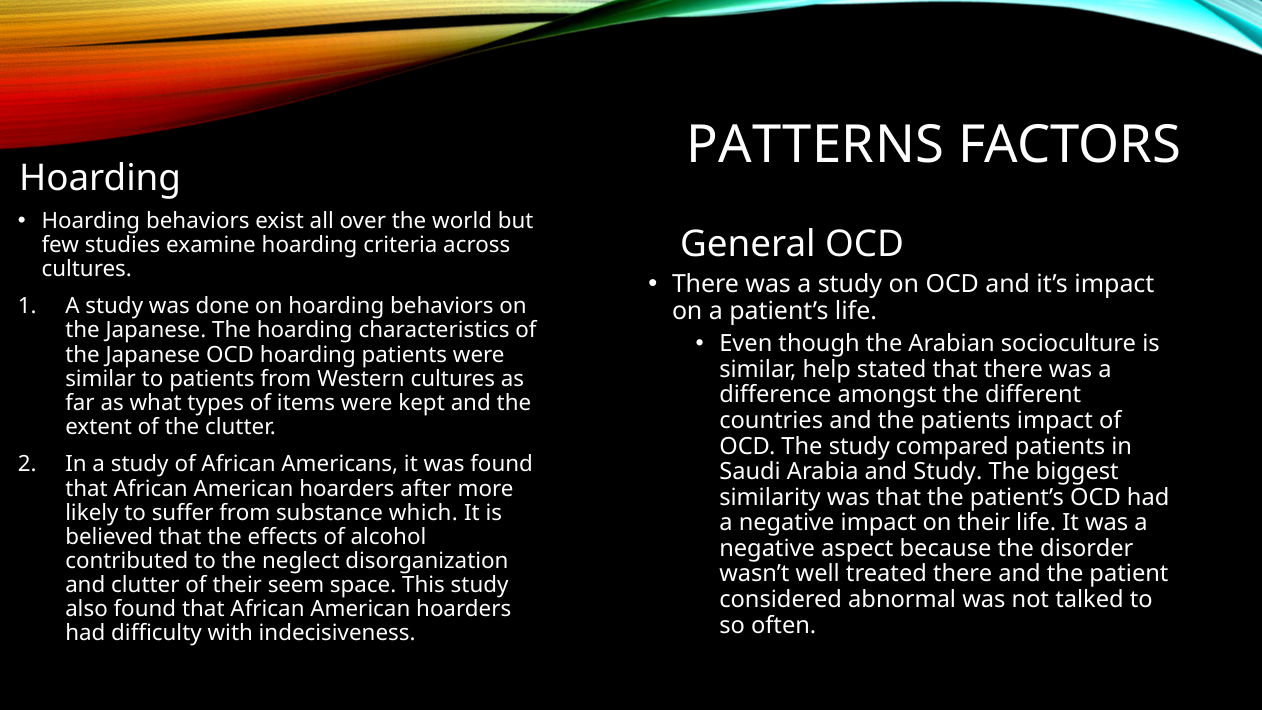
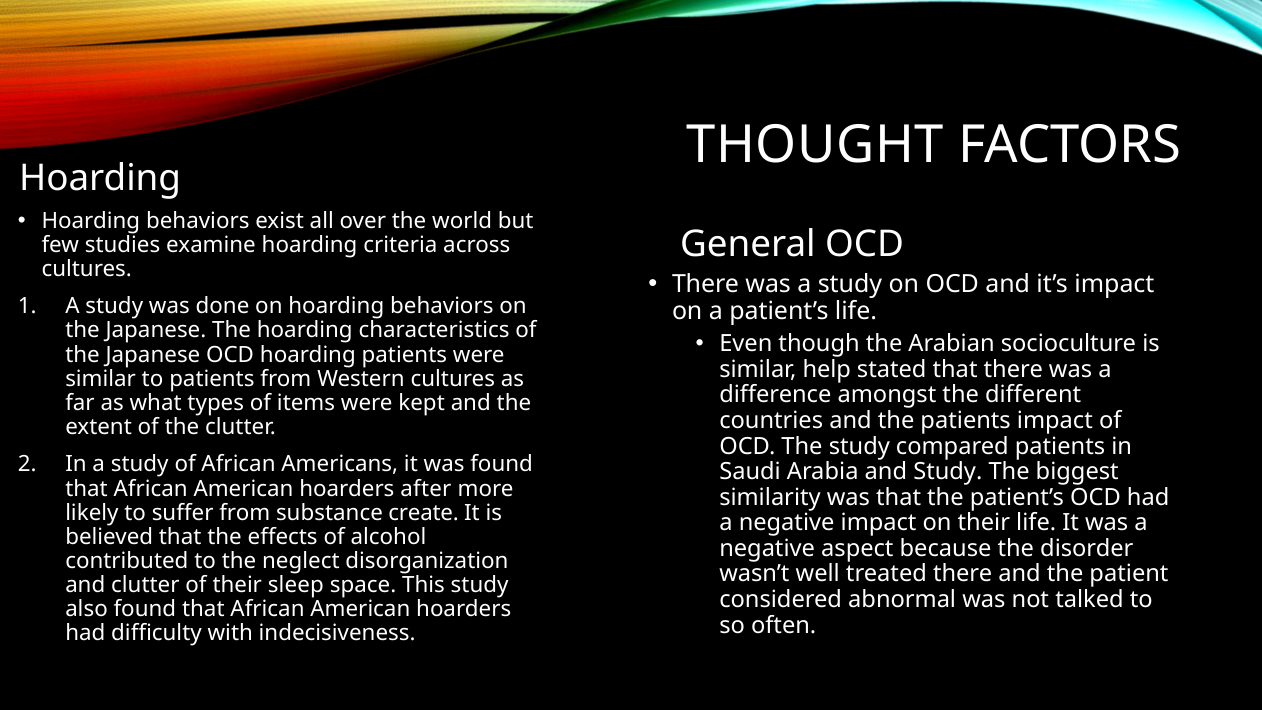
PATTERNS: PATTERNS -> THOUGHT (815, 146)
which: which -> create (424, 513)
seem: seem -> sleep (296, 585)
